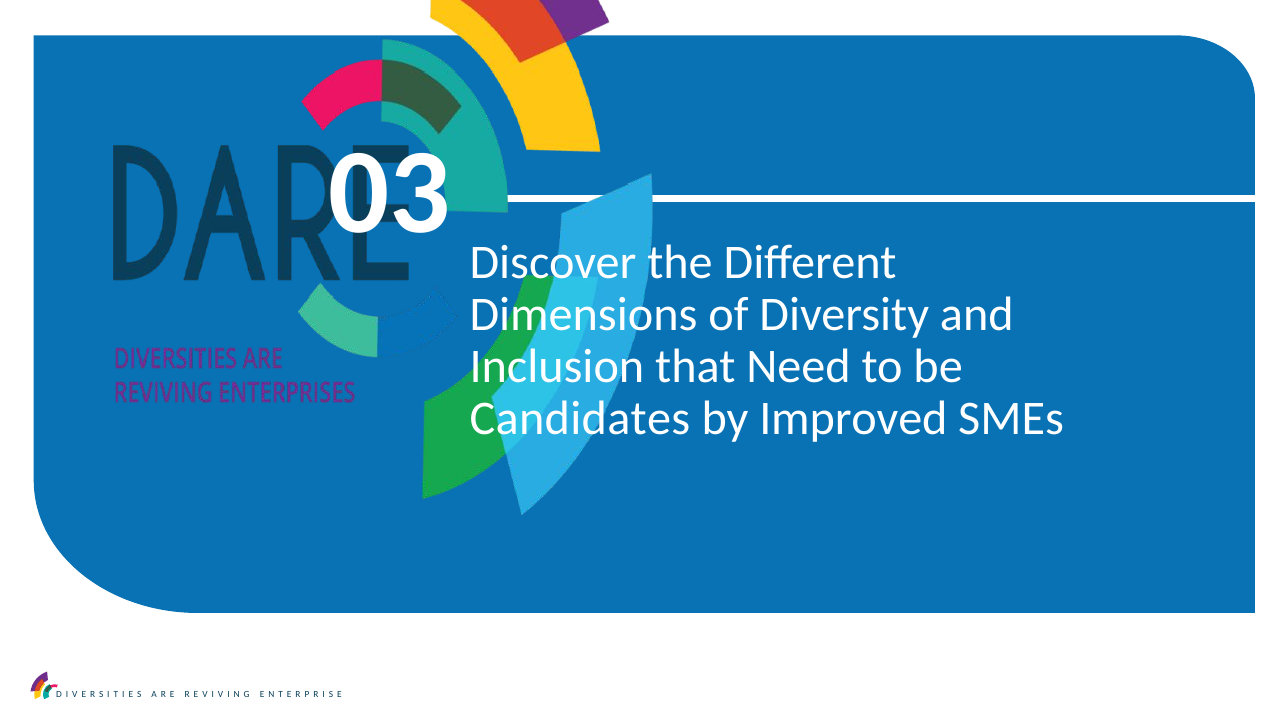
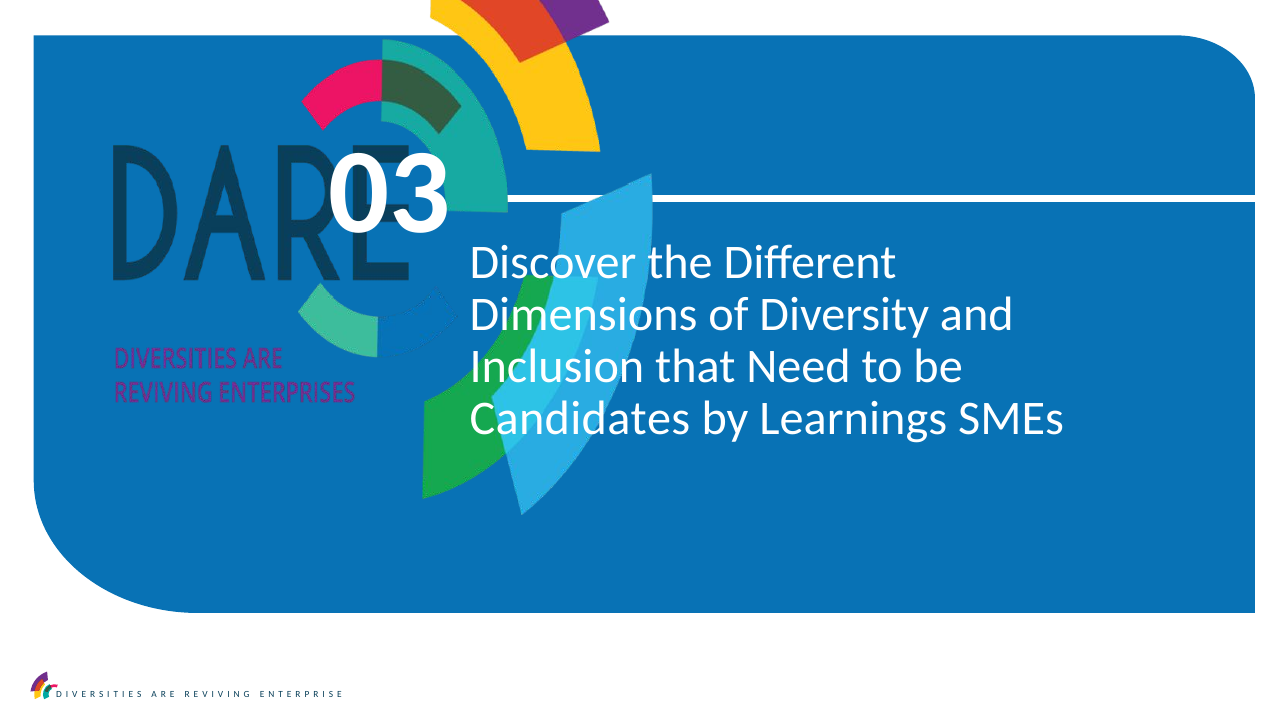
Improved: Improved -> Learnings (853, 419)
